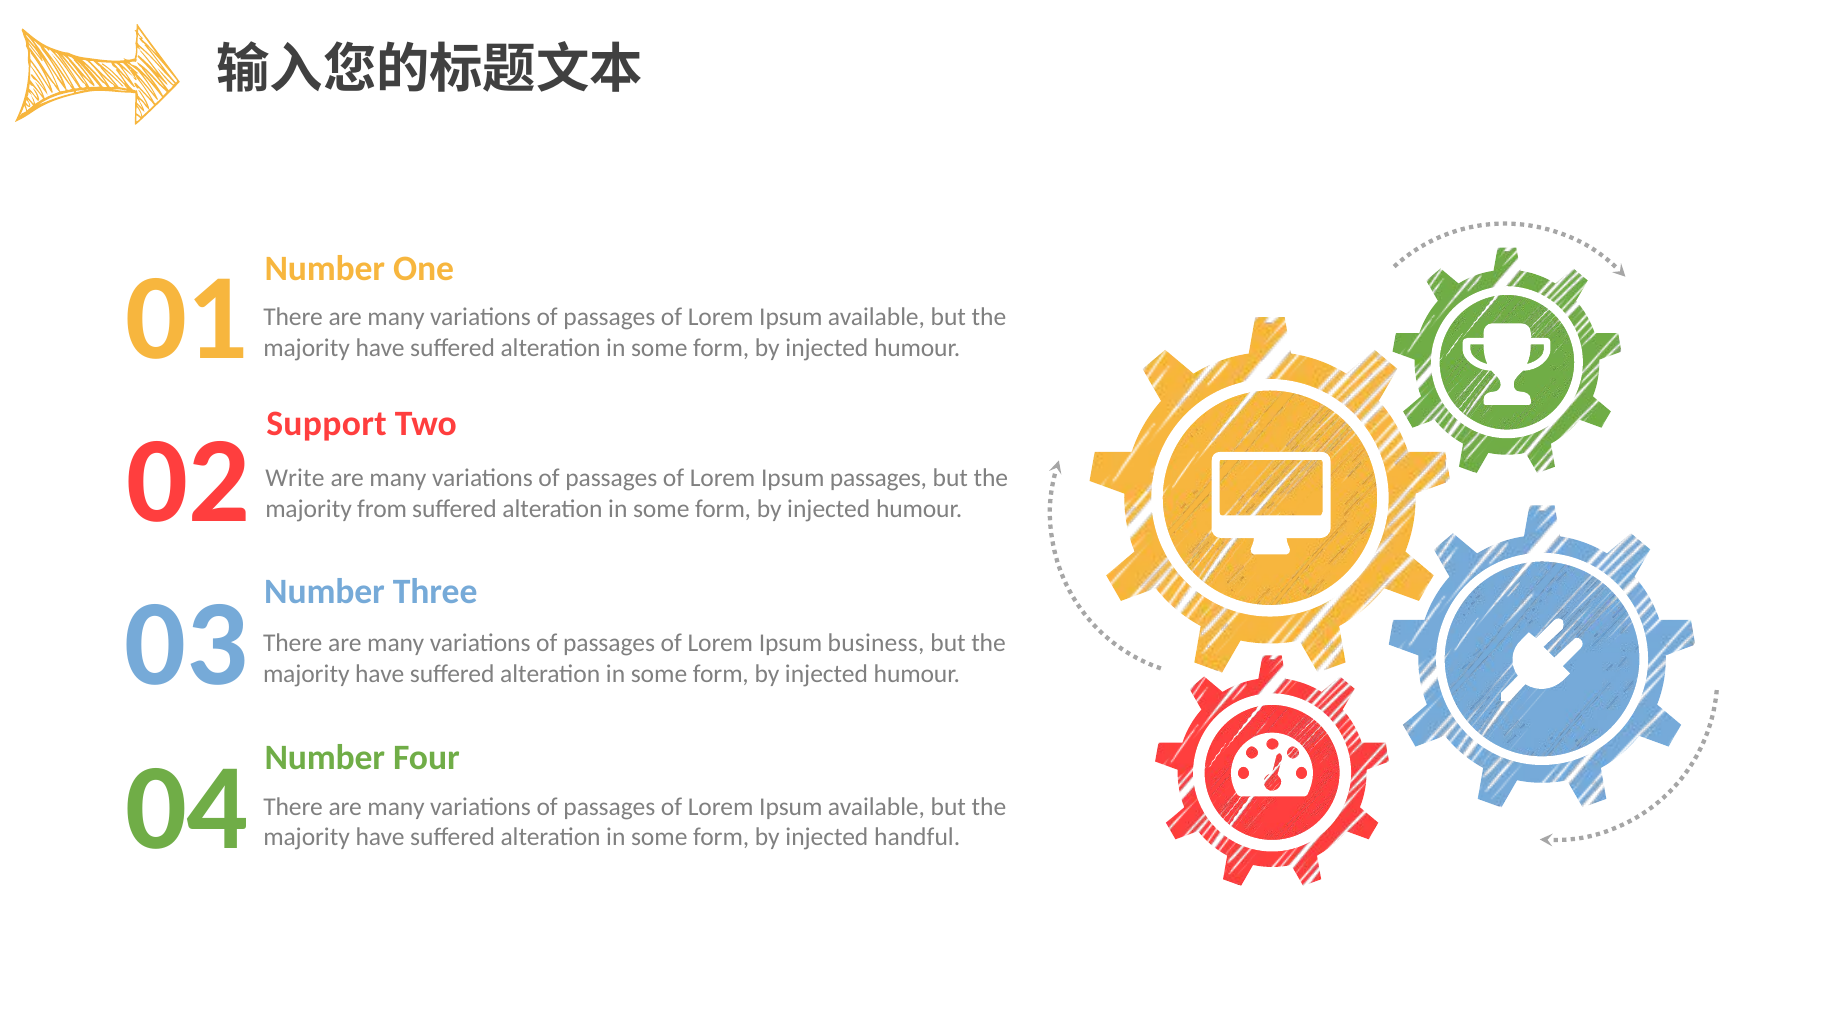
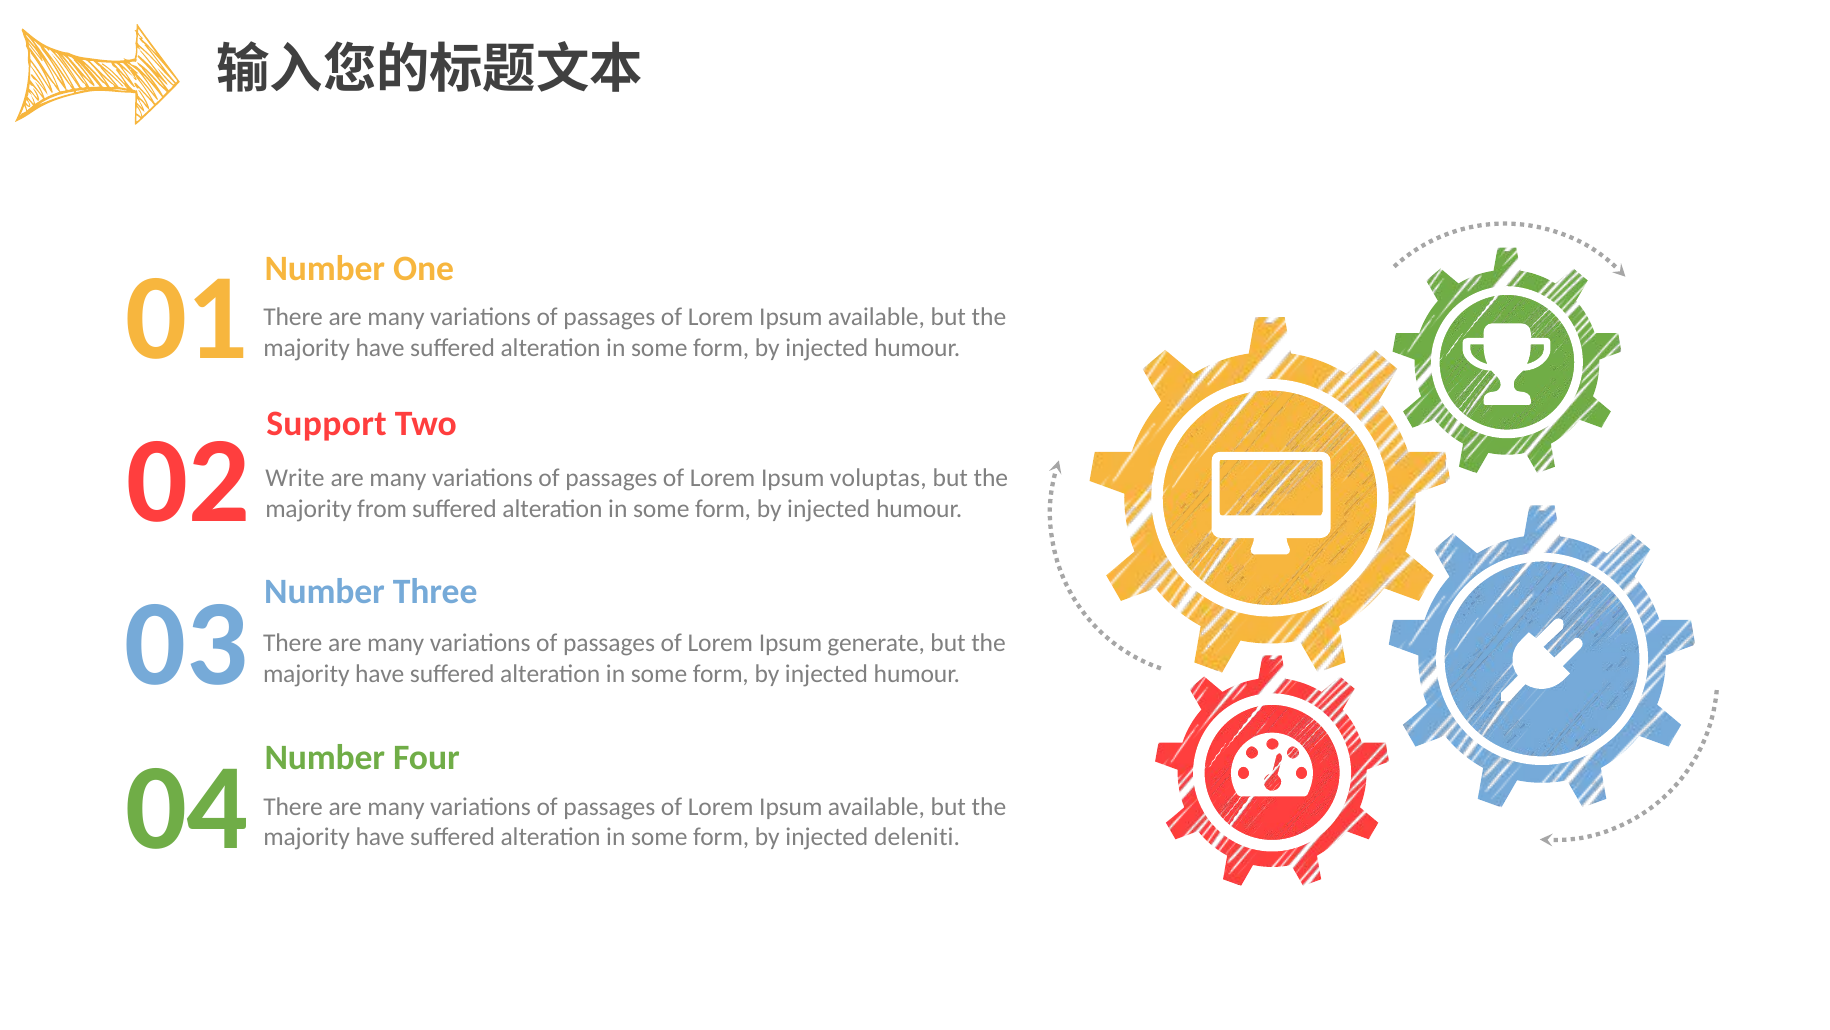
Ipsum passages: passages -> voluptas (878, 478)
business: business -> generate (876, 643)
handful: handful -> deleniti (917, 837)
